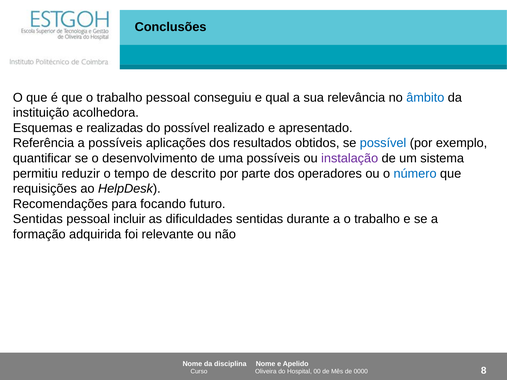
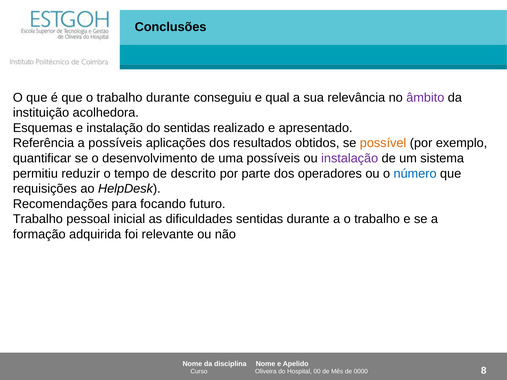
trabalho pessoal: pessoal -> durante (168, 98)
âmbito colour: blue -> purple (425, 98)
e realizadas: realizadas -> instalação (115, 128)
do possível: possível -> sentidas (187, 128)
possível colour: blue -> orange (383, 143)
Sentidas: Sentidas -> Trabalho (38, 219)
incluir: incluir -> inicial (129, 219)
